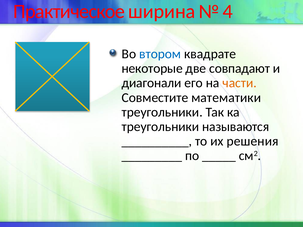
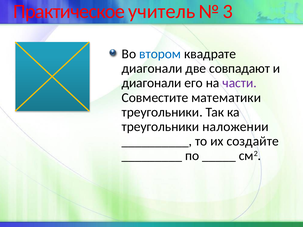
ширина: ширина -> учитель (162, 11)
4: 4 -> 3 (228, 11)
некоторые: некоторые -> диагонали (152, 69)
части colour: orange -> purple (240, 83)
называются: называются -> наложении (236, 127)
решения: решения -> создайте (253, 141)
